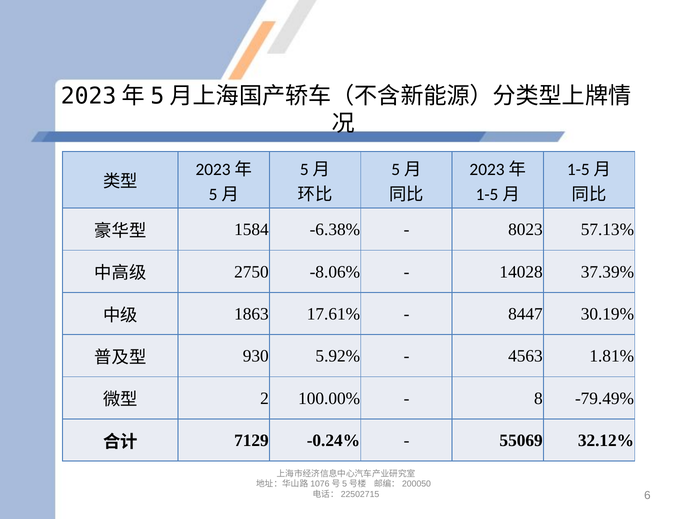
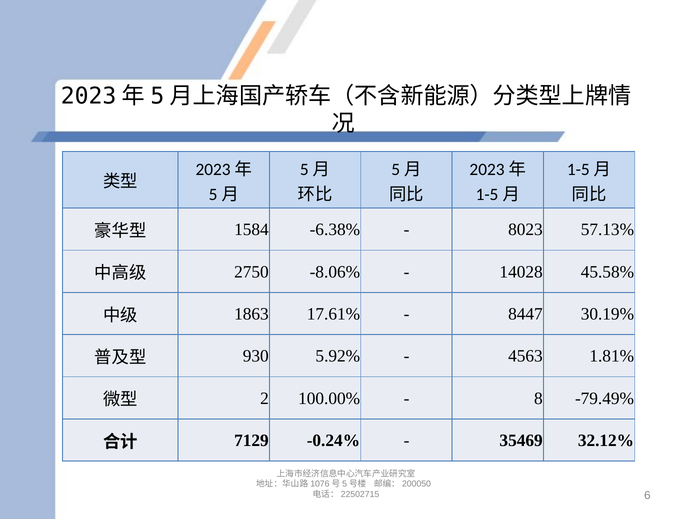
37.39%: 37.39% -> 45.58% (607, 272)
55069: 55069 -> 35469 (521, 440)
